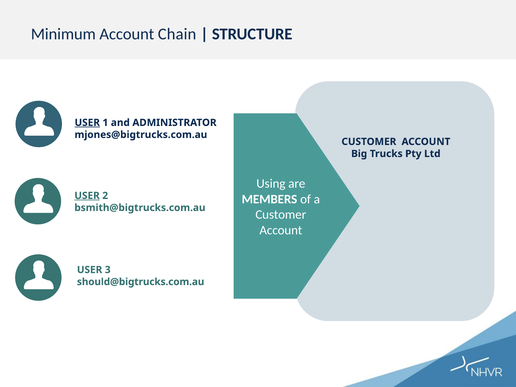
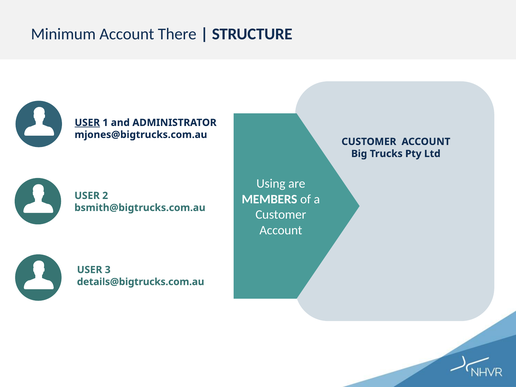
Chain: Chain -> There (177, 34)
USER underline: present -> none (87, 196)
should@bigtrucks.com.au: should@bigtrucks.com.au -> details@bigtrucks.com.au (141, 282)
